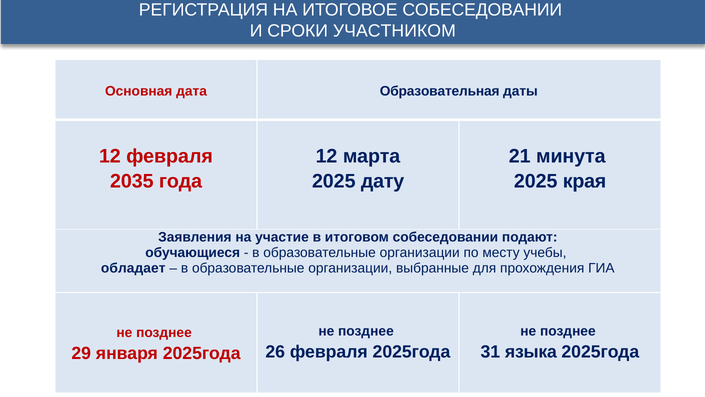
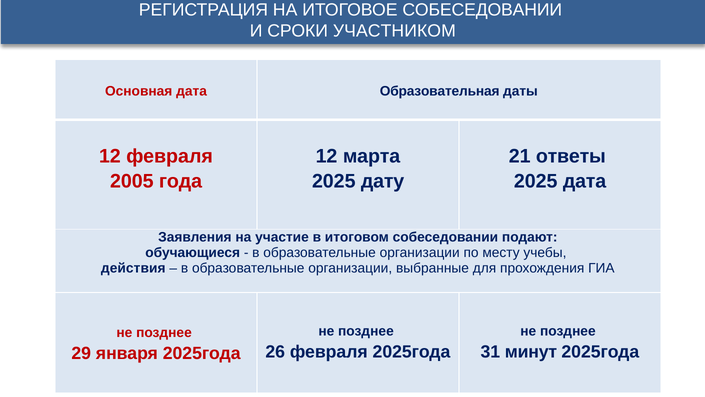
минута: минута -> ответы (571, 156)
2035: 2035 -> 2005 (132, 181)
2025 края: края -> дата (585, 181)
обладает: обладает -> действия (133, 268)
языка: языка -> минут (531, 351)
